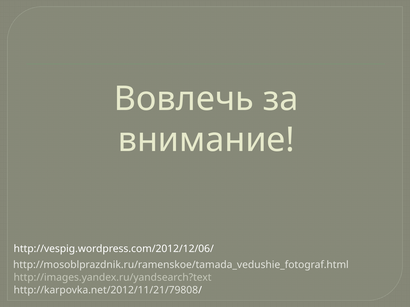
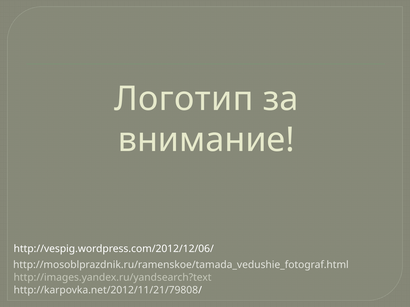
Вовлечь: Вовлечь -> Логотип (184, 99)
